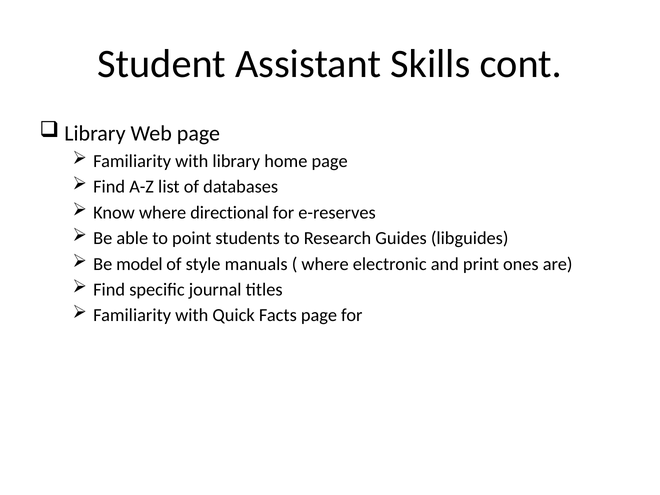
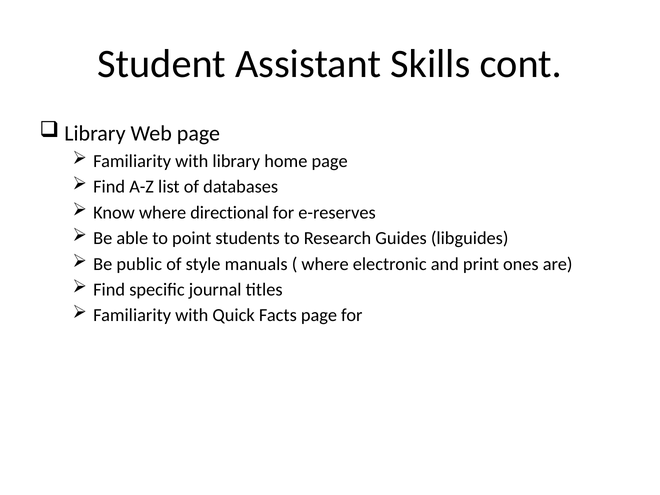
model: model -> public (139, 264)
